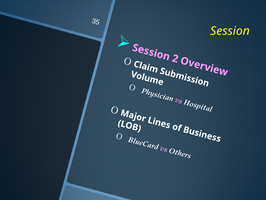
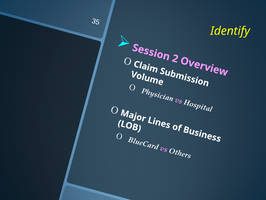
Session: Session -> Identify (230, 31)
